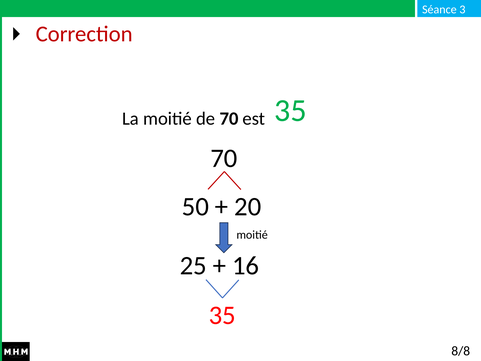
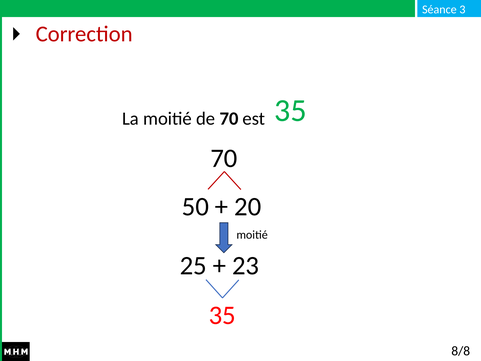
16: 16 -> 23 (246, 265)
